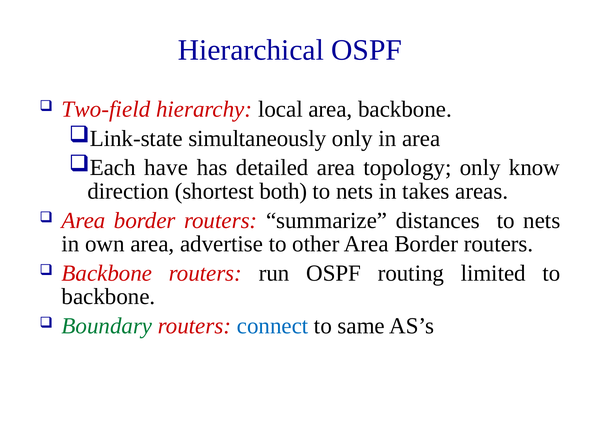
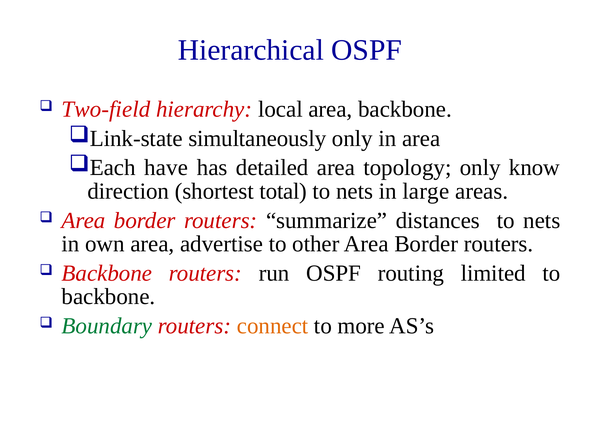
both: both -> total (283, 191)
takes: takes -> large (426, 191)
connect colour: blue -> orange (273, 326)
same: same -> more (361, 326)
